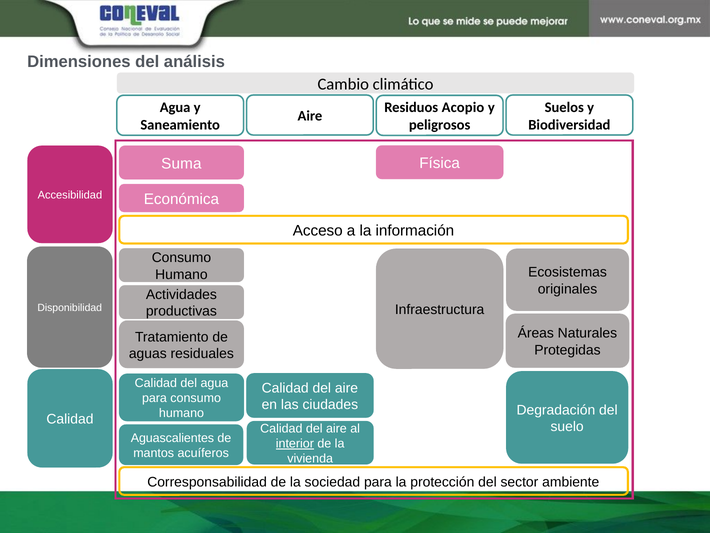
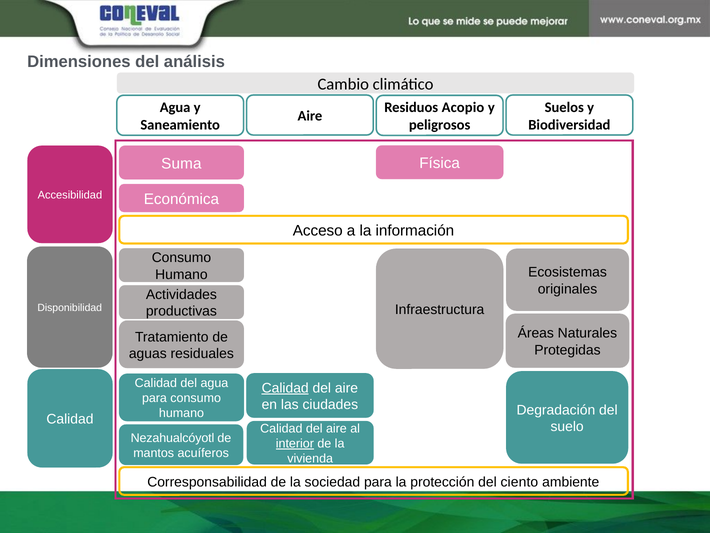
Calidad underline: none -> present (285, 388)
Aguascalientes: Aguascalientes -> Nezahualcóyotl (172, 438)
sector: sector -> ciento (519, 482)
